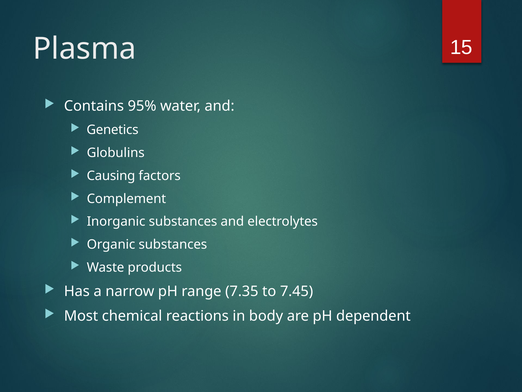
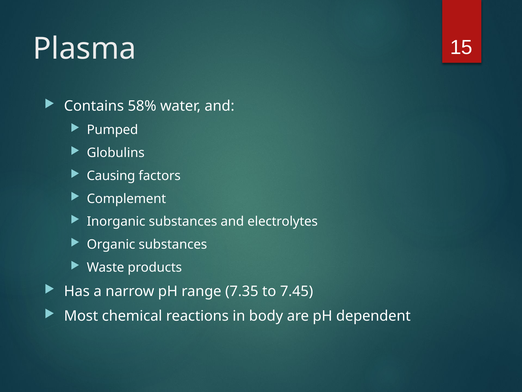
95%: 95% -> 58% (142, 106)
Genetics: Genetics -> Pumped (112, 130)
